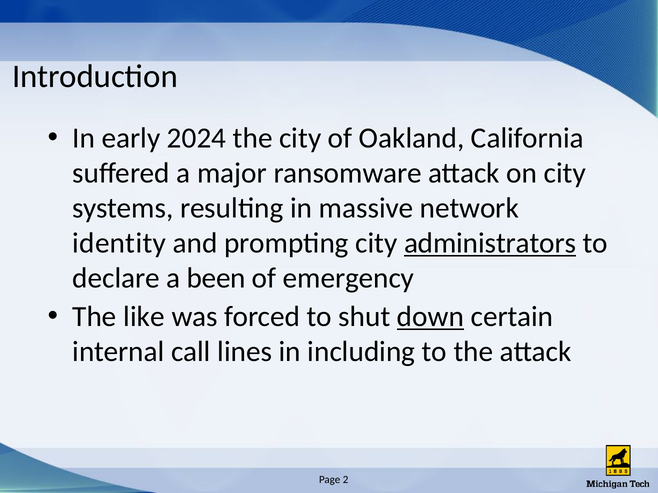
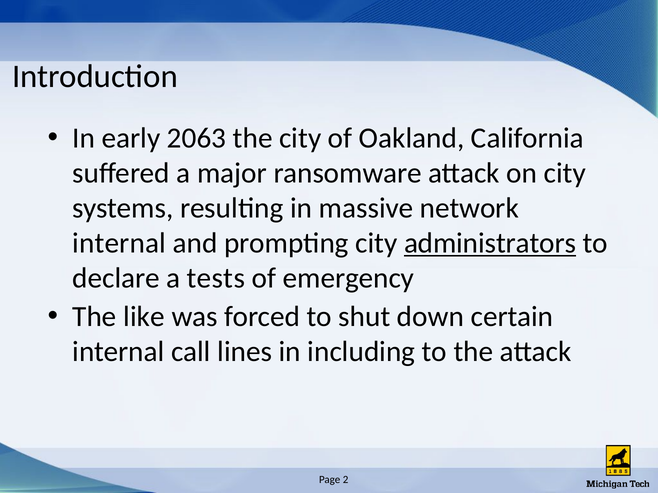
2024: 2024 -> 2063 (197, 138)
identity: identity -> internal (119, 243)
been: been -> tests (216, 279)
down underline: present -> none (430, 317)
